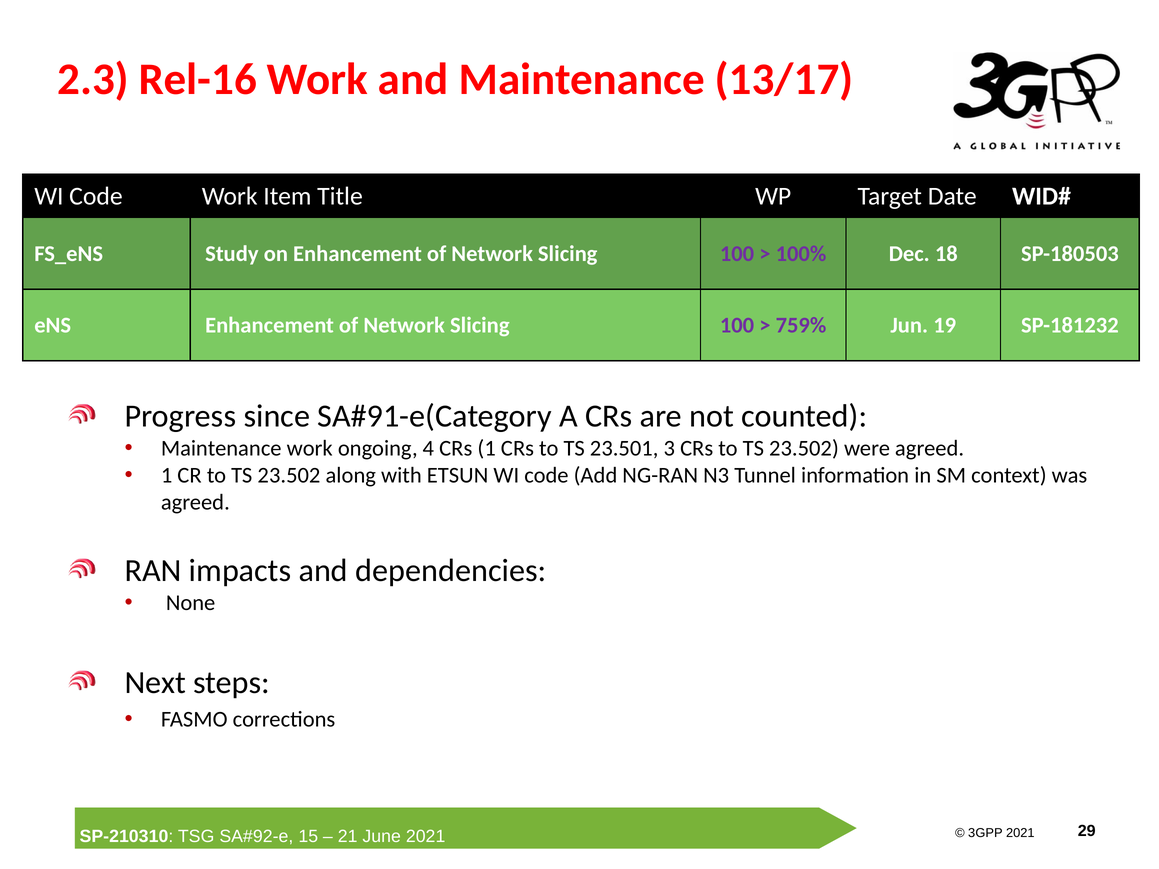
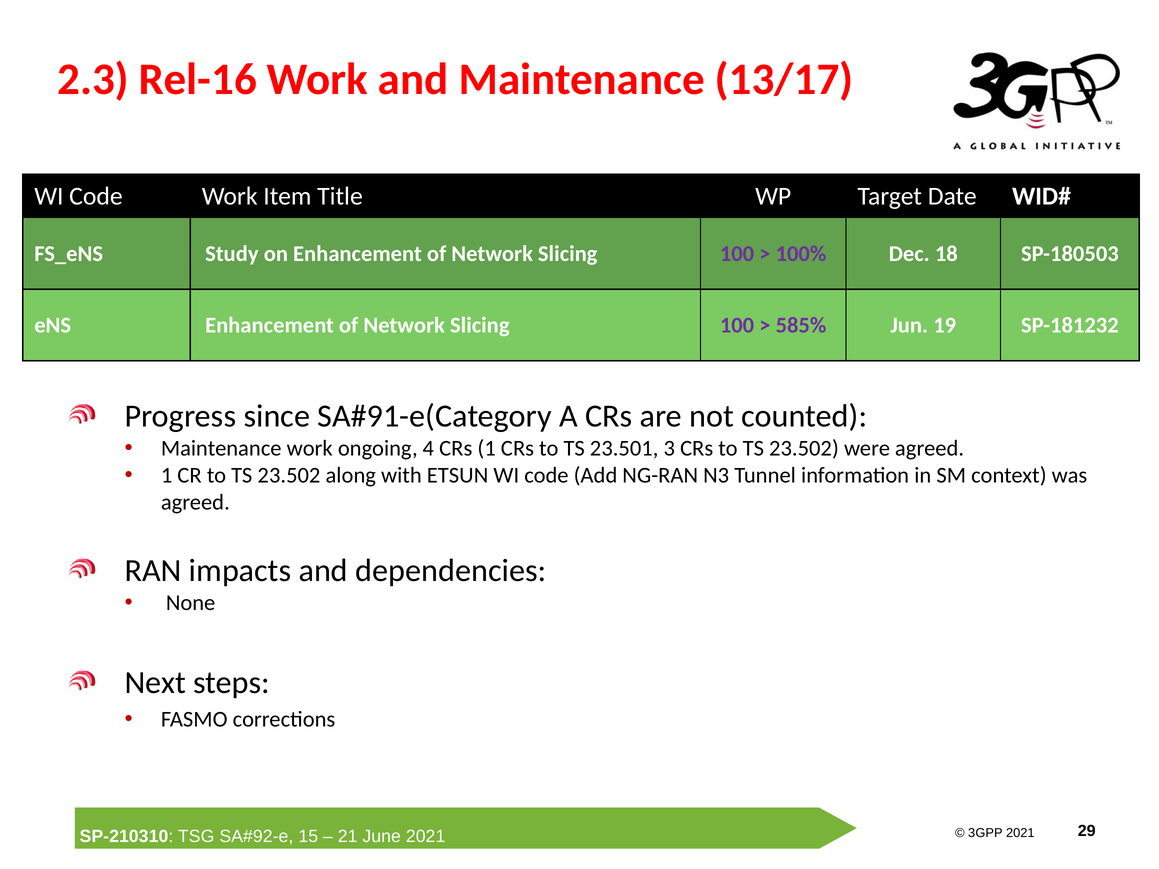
759%: 759% -> 585% (801, 325)
